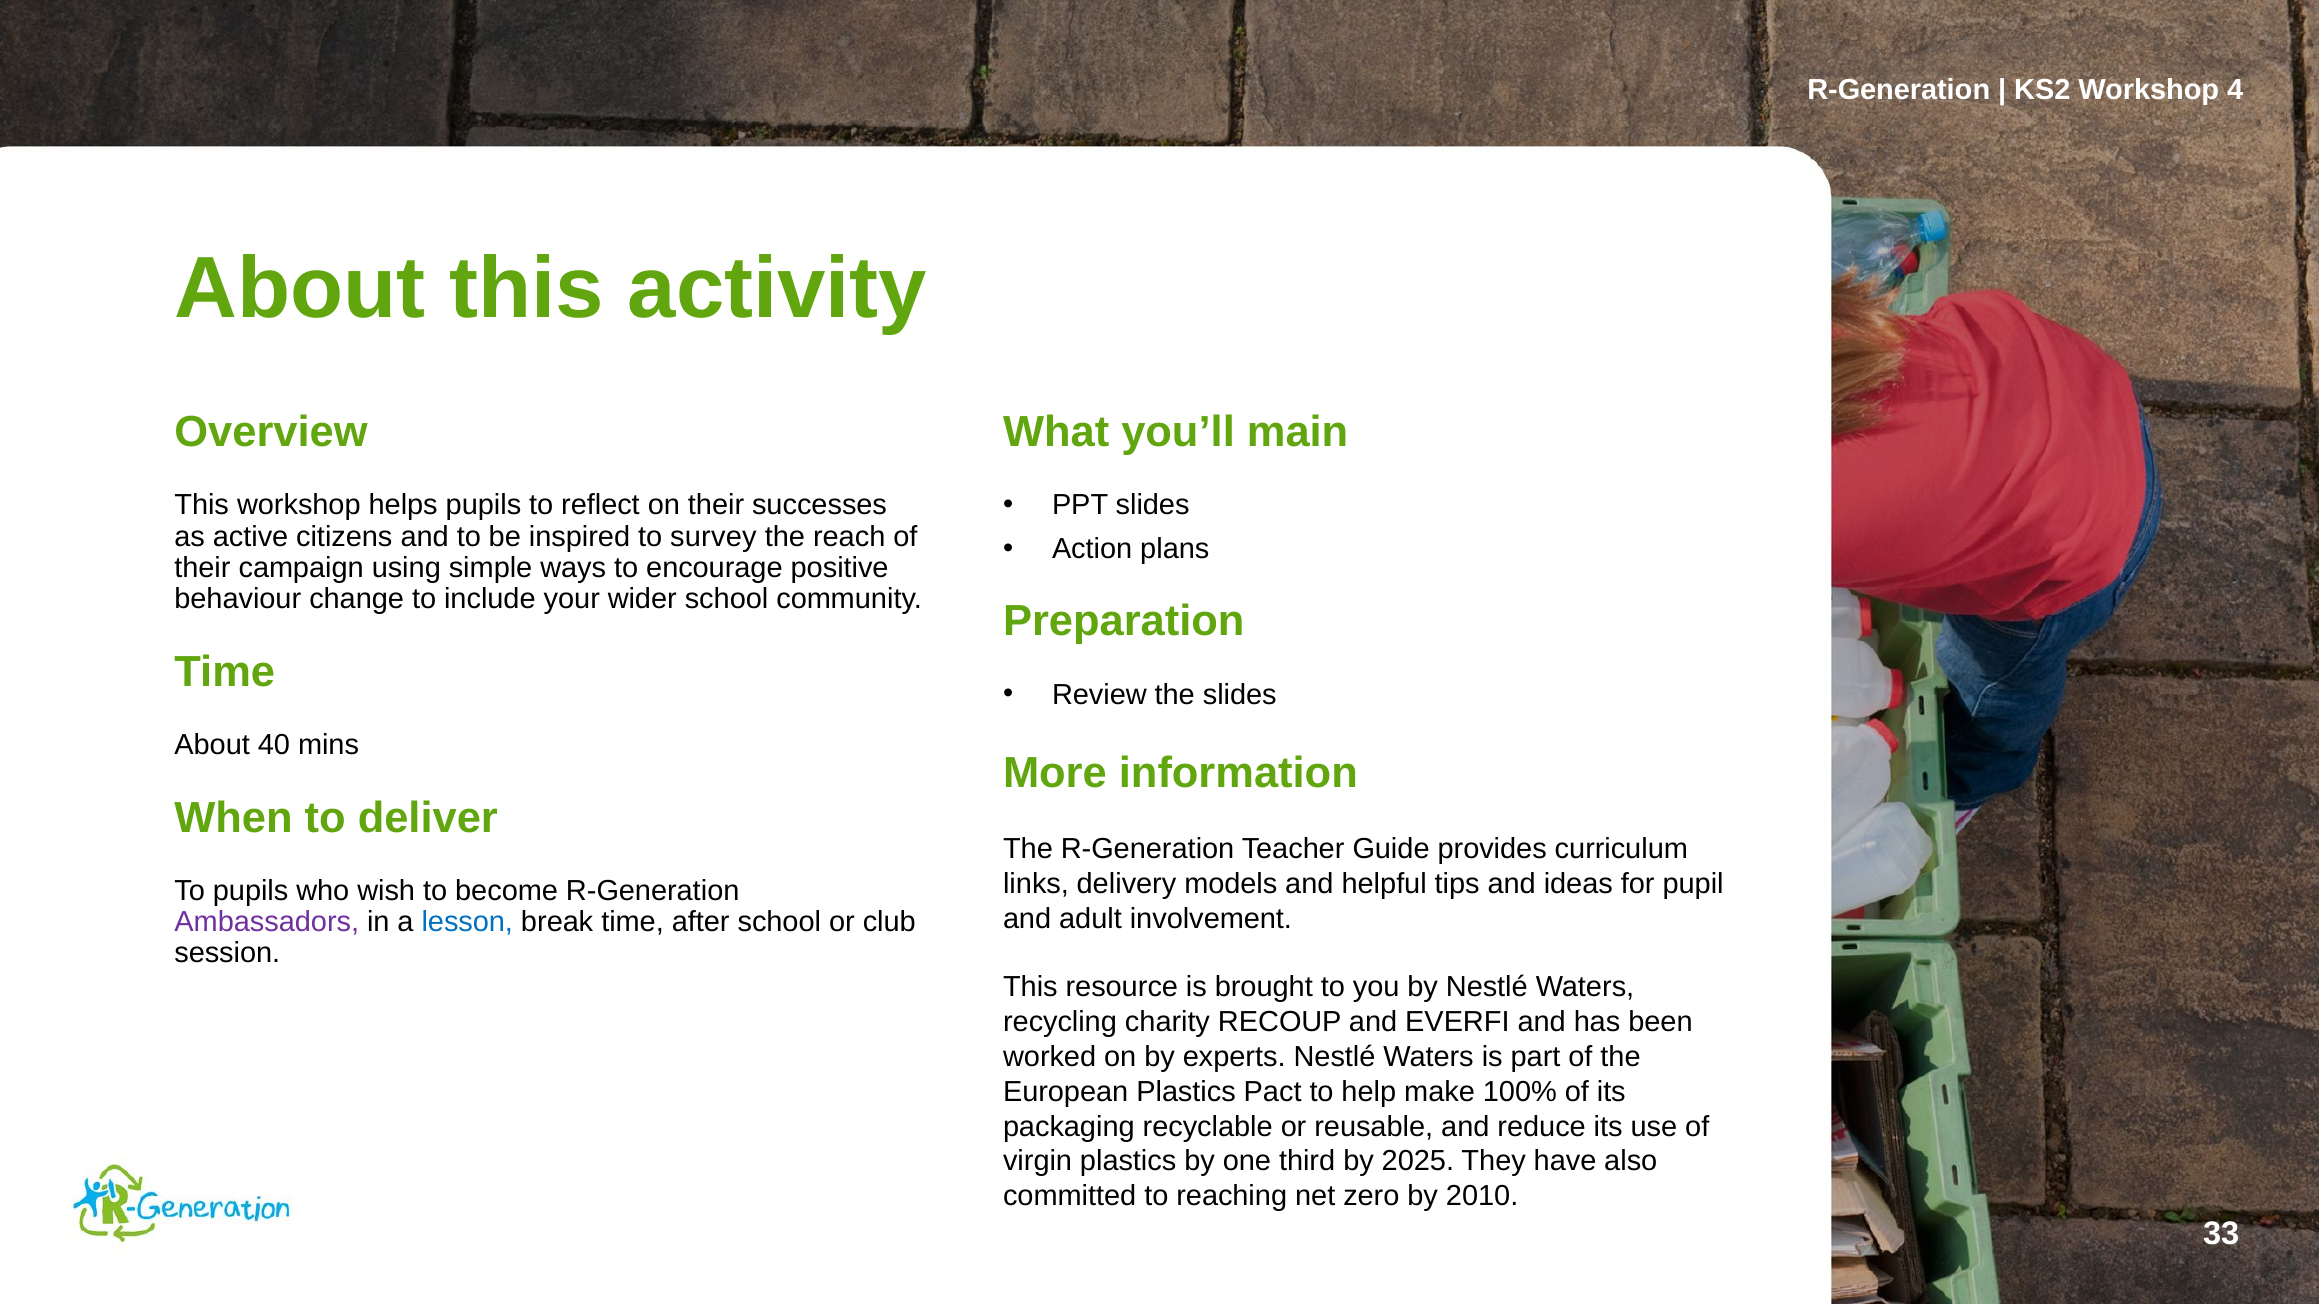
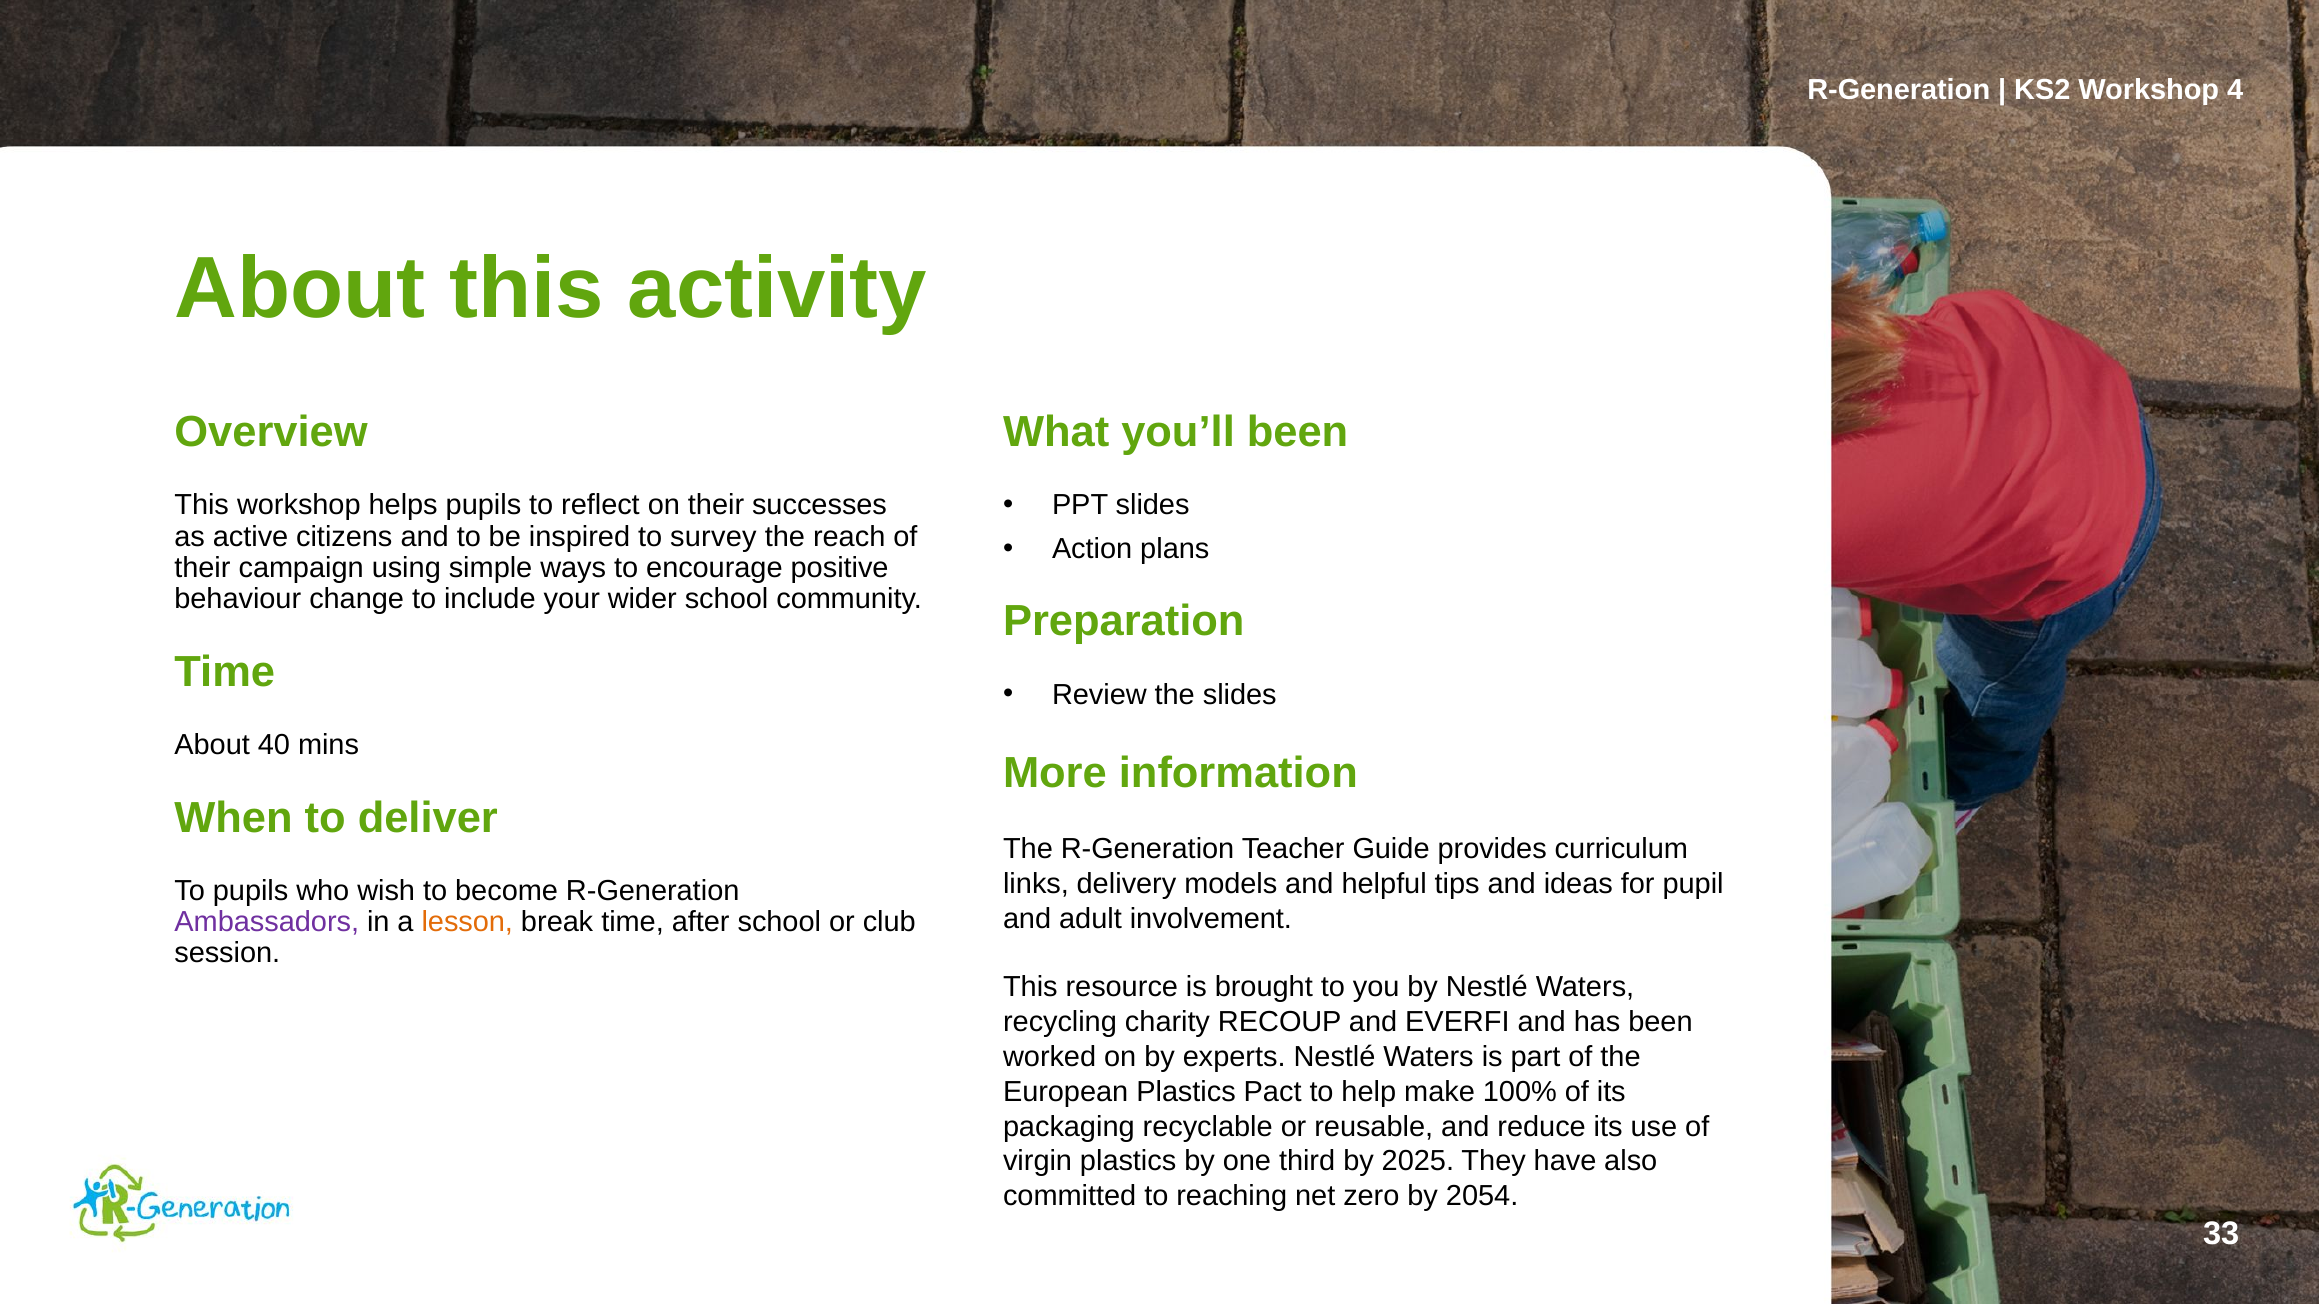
you’ll main: main -> been (1298, 433)
lesson colour: blue -> orange (467, 922)
2010: 2010 -> 2054 (1482, 1196)
